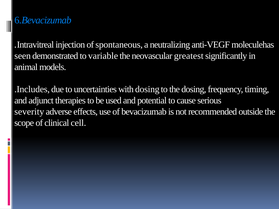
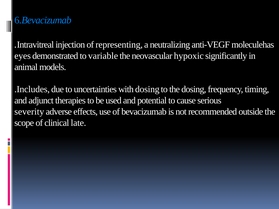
spontaneous: spontaneous -> representing (119, 45)
seen: seen -> eyes (23, 56)
greatest: greatest -> hypoxic (189, 56)
cell: cell -> late (78, 123)
